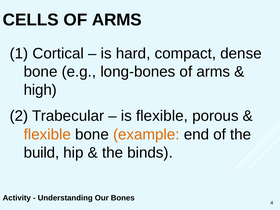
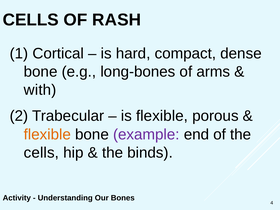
ARMS: ARMS -> RASH (117, 20)
high: high -> with (40, 90)
example colour: orange -> purple (146, 134)
build: build -> cells (41, 153)
